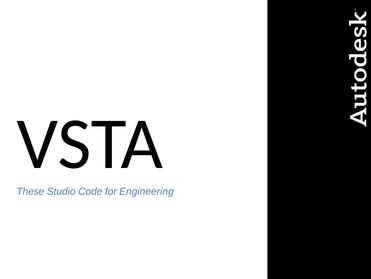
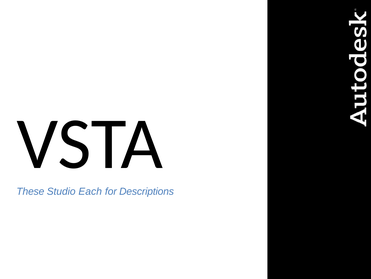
Code: Code -> Each (90, 191)
Engineering: Engineering -> Descriptions (147, 191)
